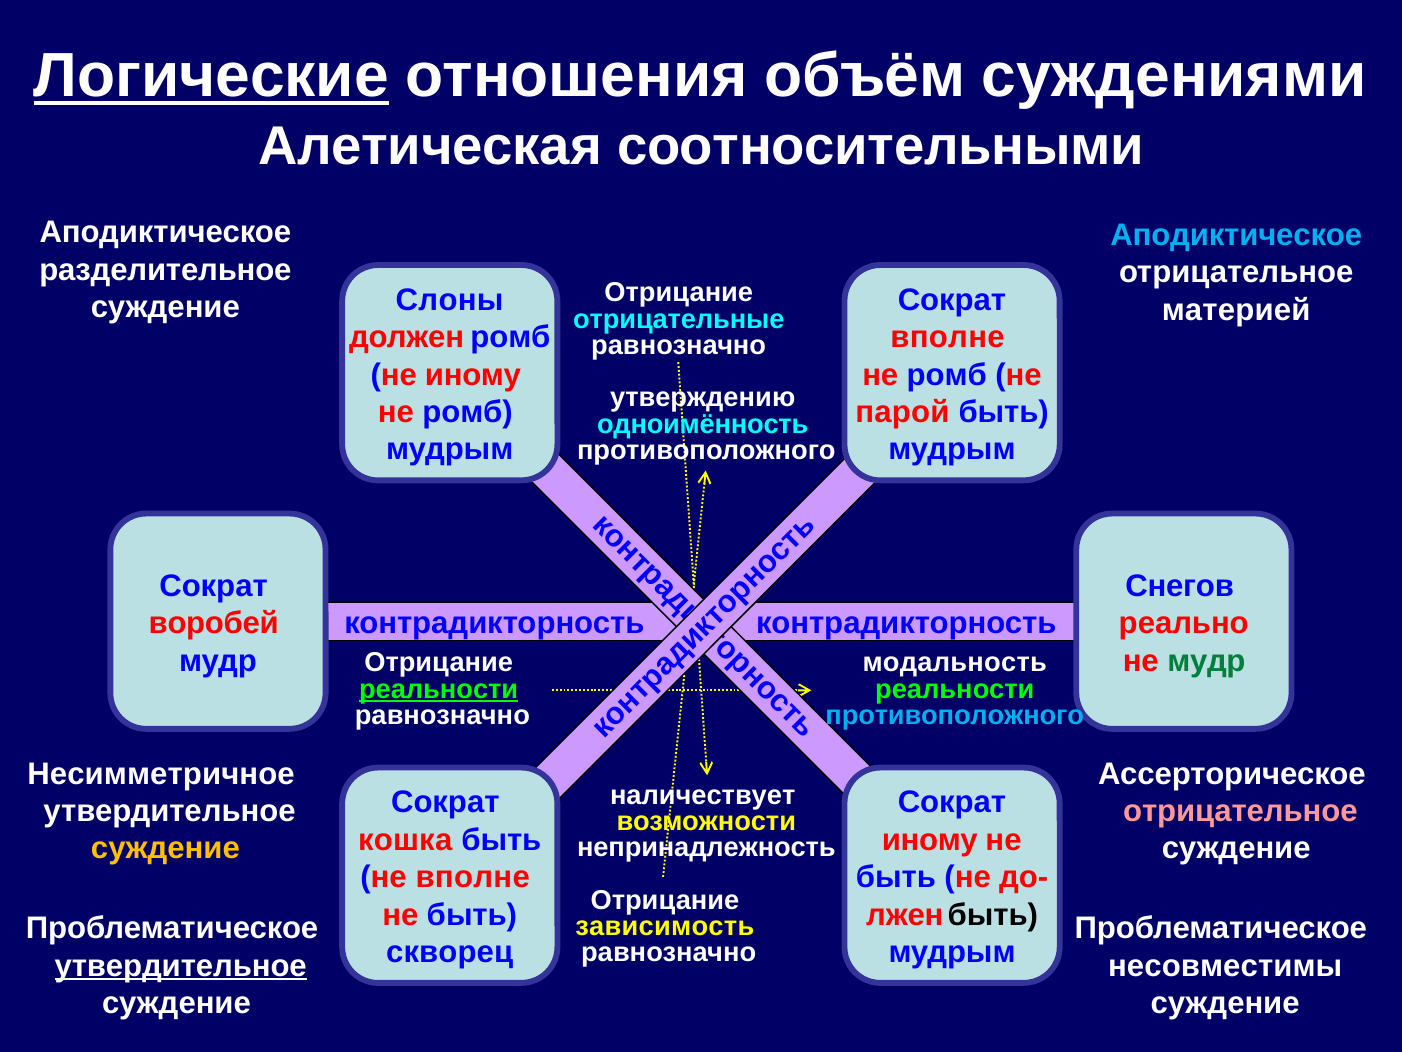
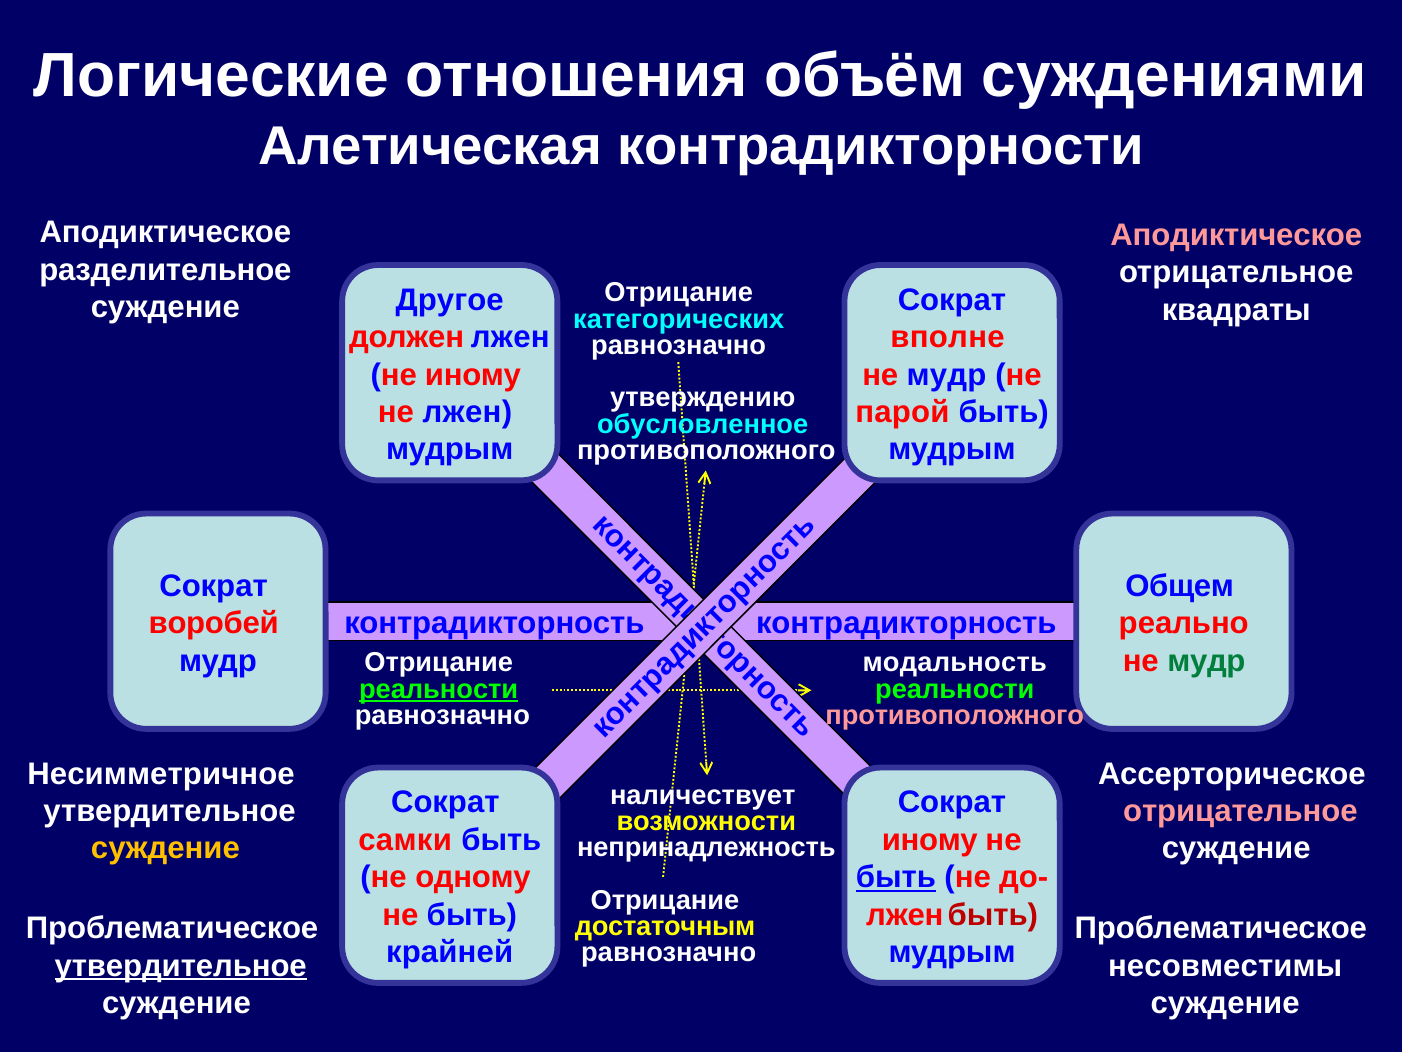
Логические underline: present -> none (211, 76)
соотносительными: соотносительными -> контрадикторности (880, 146)
Аподиктическое colour: light blue -> pink (1236, 235)
Слоны: Слоны -> Другое (450, 300)
материей: материей -> квадраты (1236, 310)
отрицательные: отрицательные -> категорических (679, 319)
должен ромб: ромб -> лжен (510, 337)
ромб: ромб -> мудр (947, 375)
ромб: ромб -> лжен (467, 412)
одноимённость: одноимённость -> обусловленное (703, 424)
Снегов: Снегов -> Общем (1180, 586)
противоположного colour: light blue -> pink (955, 715)
кошка: кошка -> самки (405, 840)
не вполне: вполне -> одному (473, 877)
быть underline: none -> present (896, 877)
быть colour: black -> red (993, 914)
зависимость: зависимость -> достаточным (665, 926)
скворец: скворец -> крайней (450, 952)
